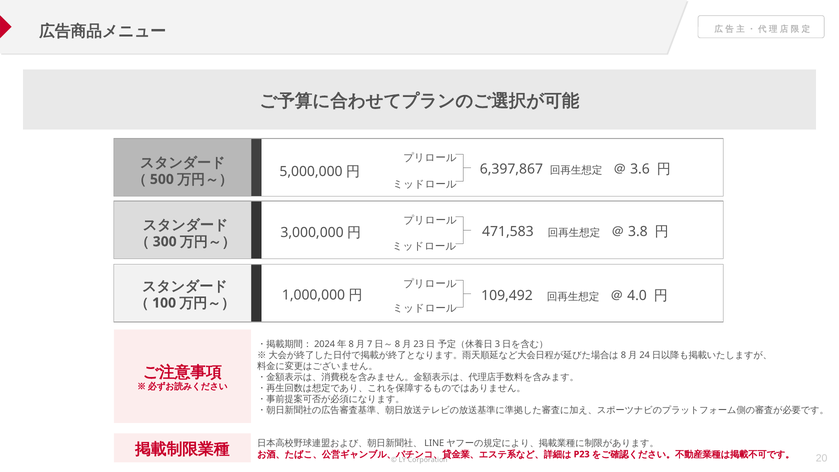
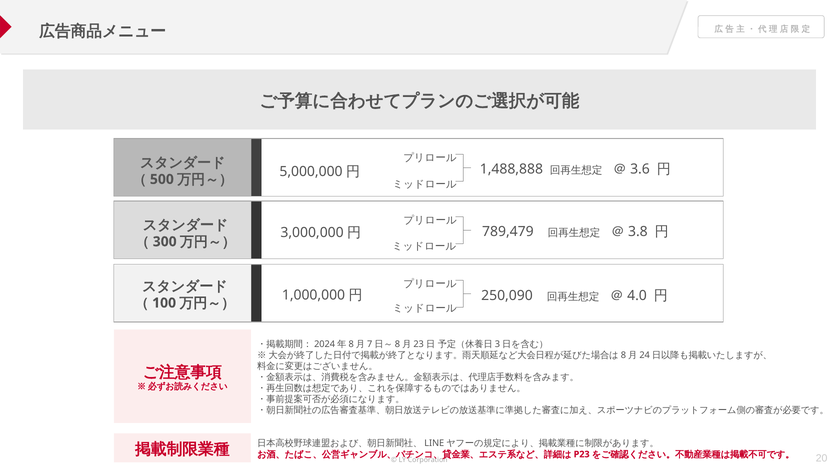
6,397,867: 6,397,867 -> 1,488,888 (511, 169)
471,583: 471,583 -> 789,479 (508, 232)
109,492: 109,492 -> 250,090 (507, 295)
